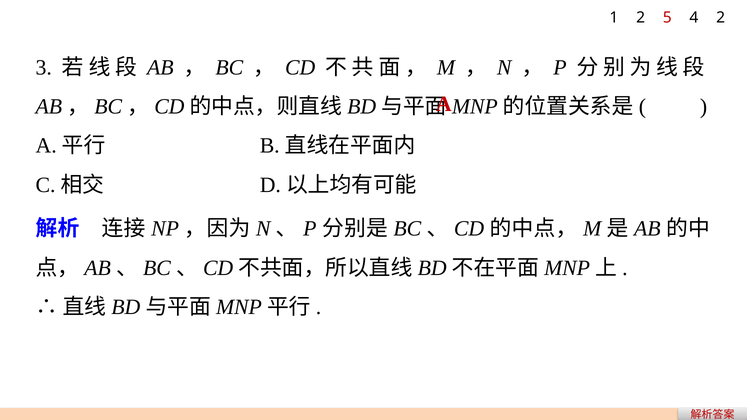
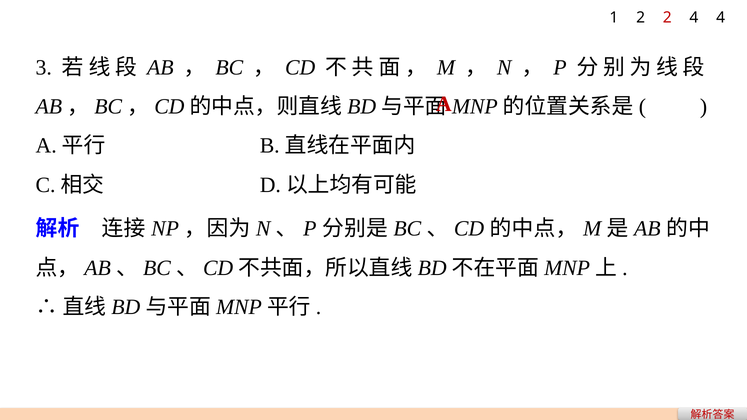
2 5: 5 -> 2 (667, 18)
4 2: 2 -> 4 (721, 18)
